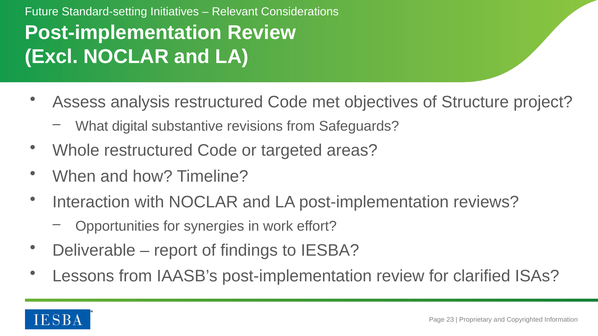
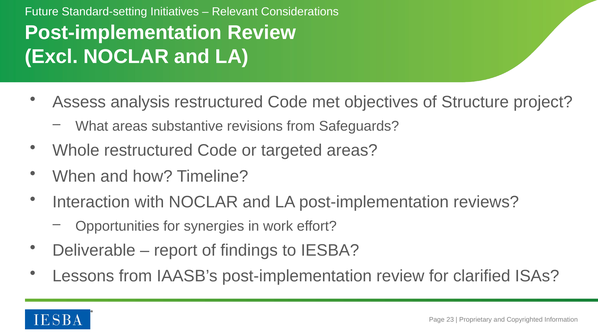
What digital: digital -> areas (130, 126)
